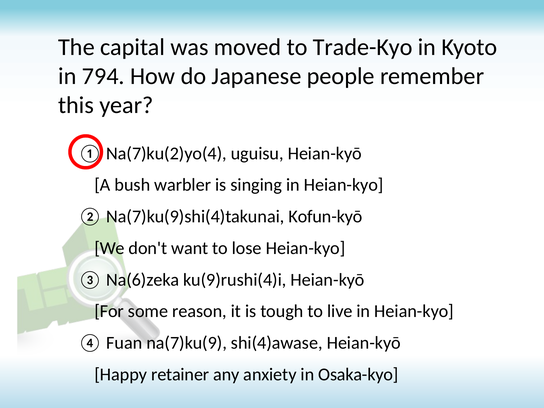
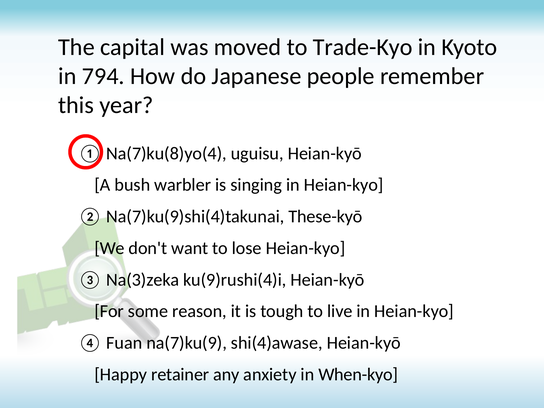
Na(7)ku(2)yo(4: Na(7)ku(2)yo(4 -> Na(7)ku(8)yo(4 (166, 153)
Kofun-kyō: Kofun-kyō -> These-kyō (325, 217)
Na(6)zeka: Na(6)zeka -> Na(3)zeka (143, 280)
Osaka-kyo: Osaka-kyo -> When-kyo (358, 375)
